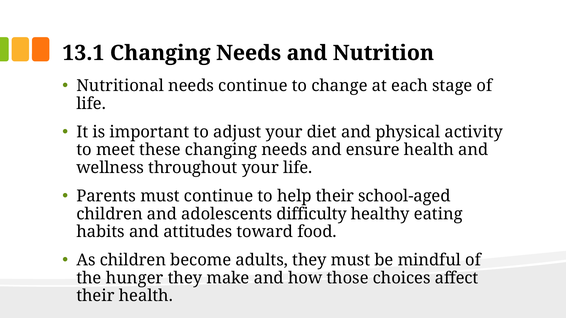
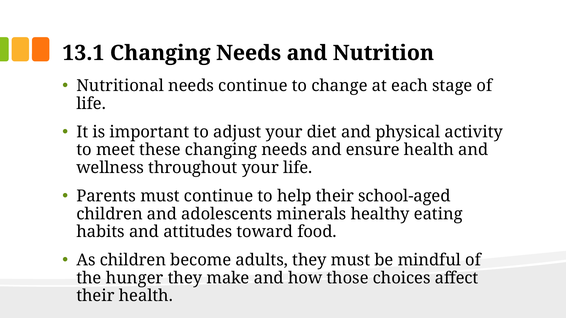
difficulty: difficulty -> minerals (312, 214)
